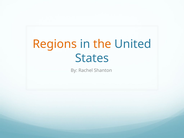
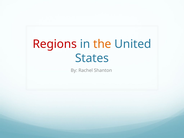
Regions colour: orange -> red (55, 44)
